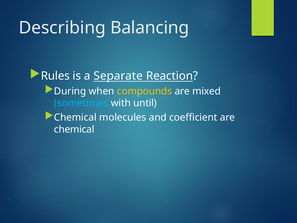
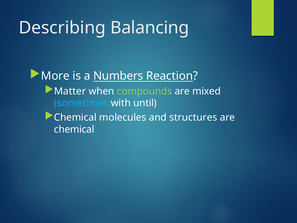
Rules: Rules -> More (55, 76)
Separate: Separate -> Numbers (118, 76)
During: During -> Matter (70, 91)
compounds colour: yellow -> light green (144, 91)
coefficient: coefficient -> structures (193, 117)
